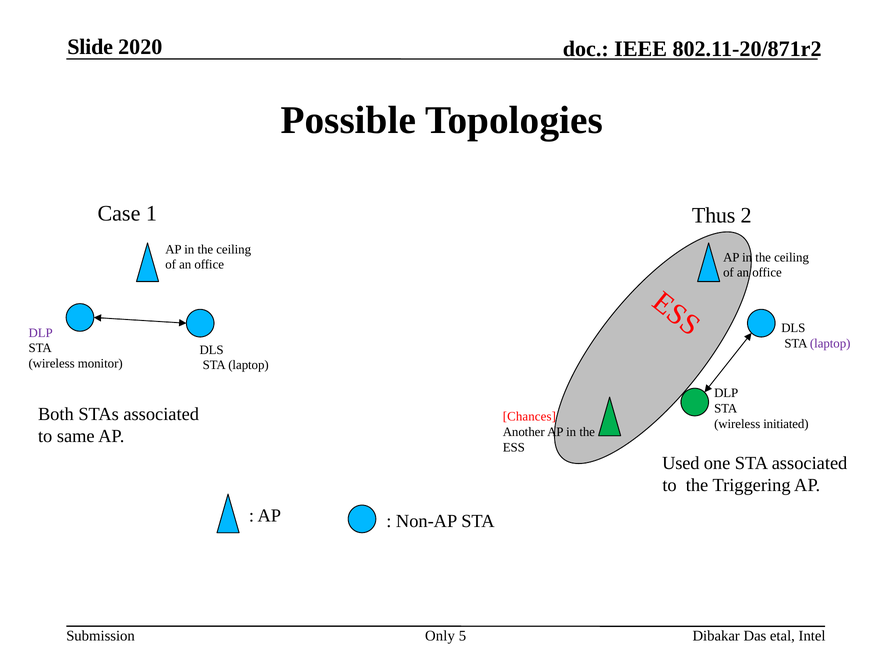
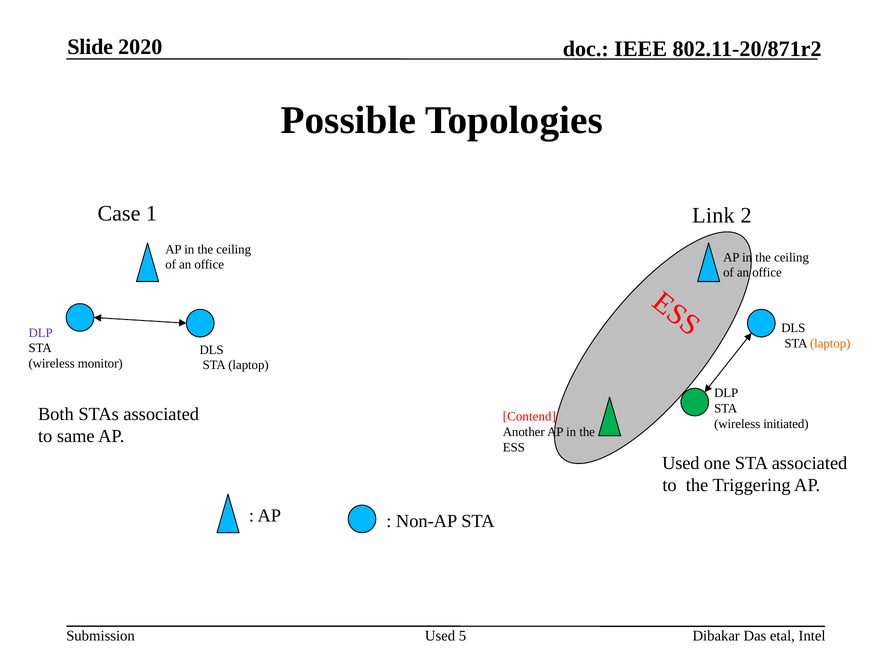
Thus: Thus -> Link (713, 216)
laptop colour: purple -> orange (830, 343)
Chances: Chances -> Contend (529, 416)
Only: Only -> Used (440, 636)
